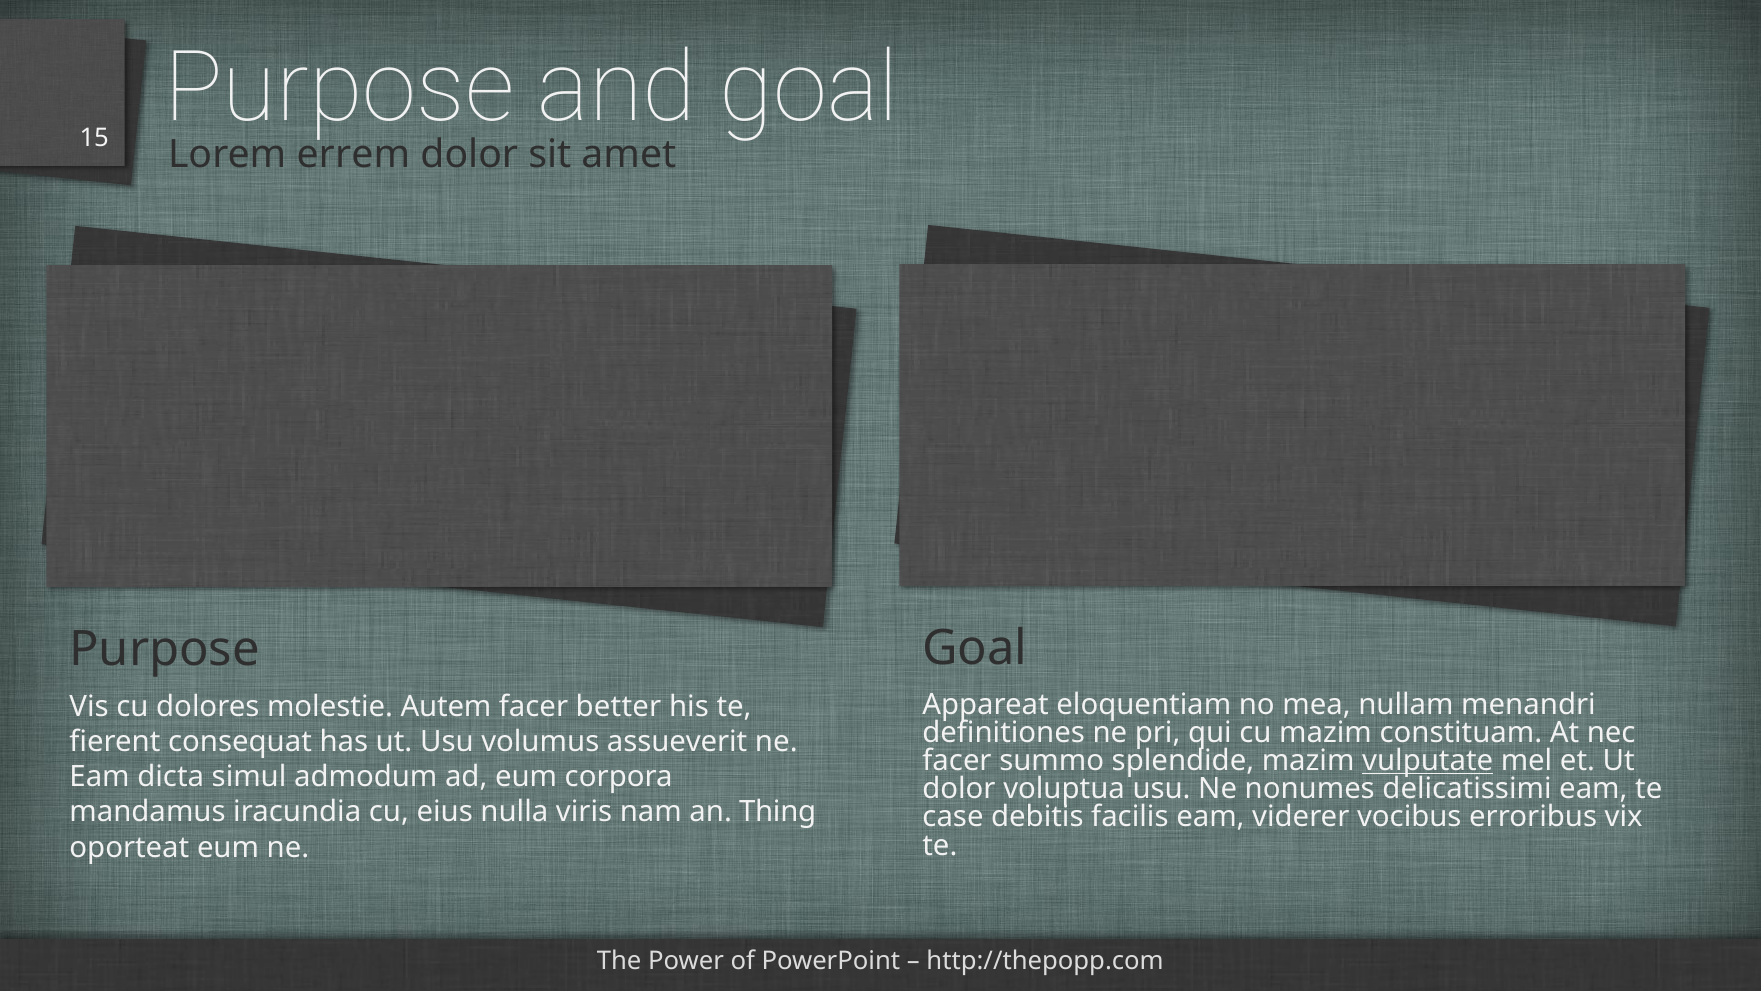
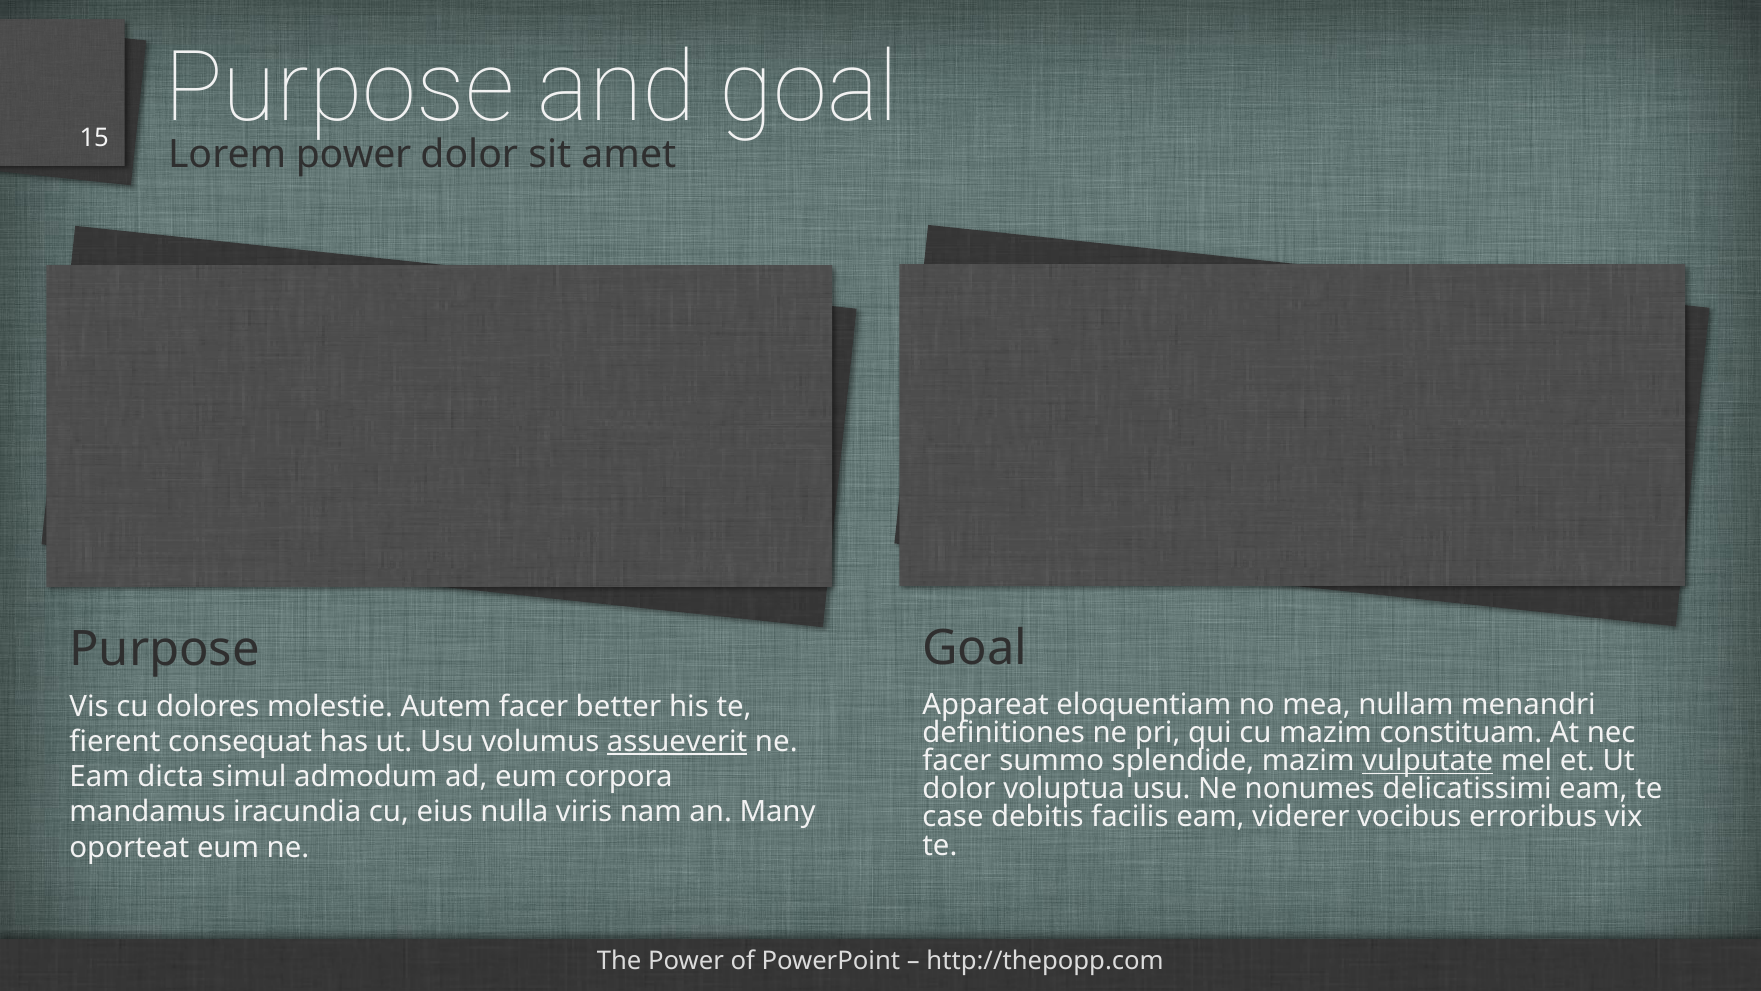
Lorem errem: errem -> power (354, 155)
assueverit underline: none -> present (677, 741)
Thing: Thing -> Many (778, 812)
